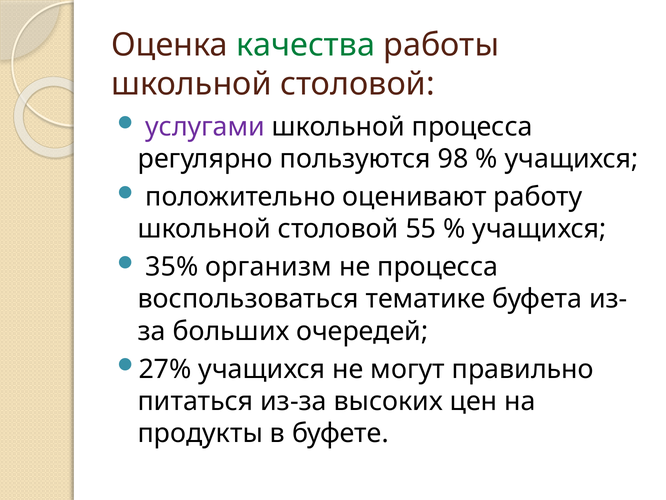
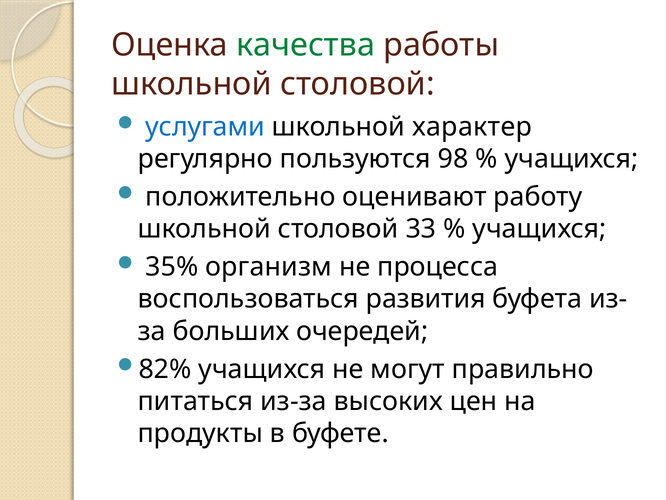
услугами colour: purple -> blue (205, 127)
школьной процесса: процесса -> характер (472, 127)
55: 55 -> 33 (421, 229)
тематике: тематике -> развития (426, 299)
27%: 27% -> 82% (165, 369)
